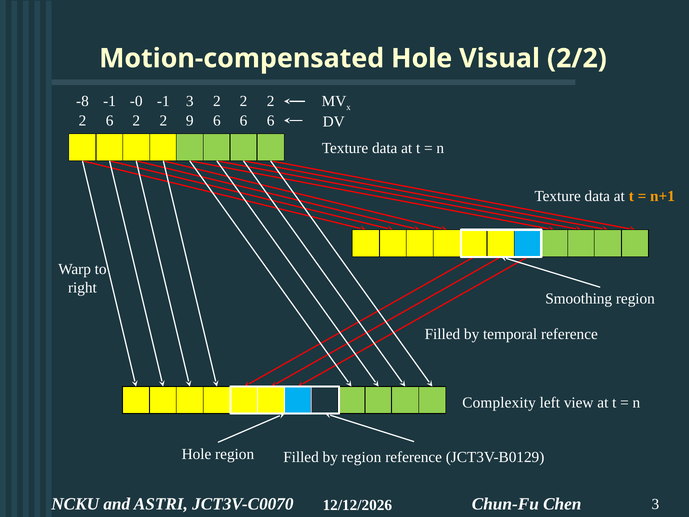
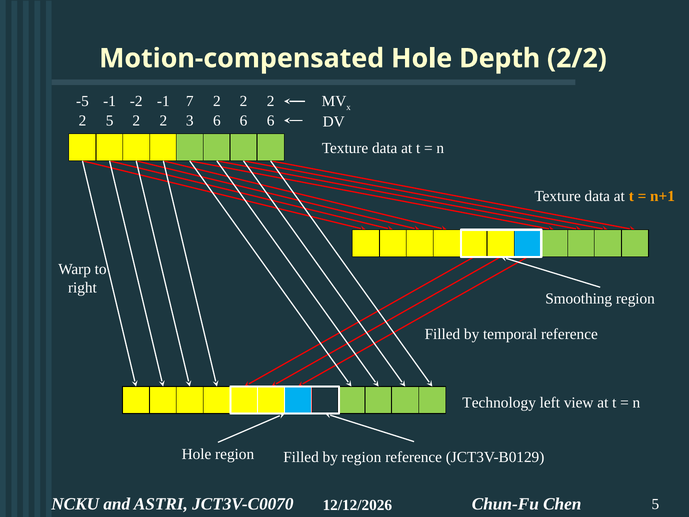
Visual: Visual -> Depth (500, 58)
-8: -8 -> -5 (82, 101)
-0: -0 -> -2 (136, 101)
-1 3: 3 -> 7 (190, 101)
2 6: 6 -> 5 (110, 121)
9: 9 -> 3 (190, 121)
Complexity: Complexity -> Technology (499, 402)
3: 3 -> 5 (655, 504)
